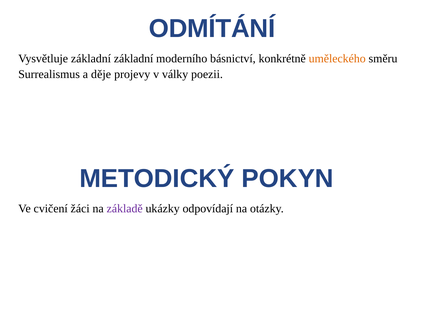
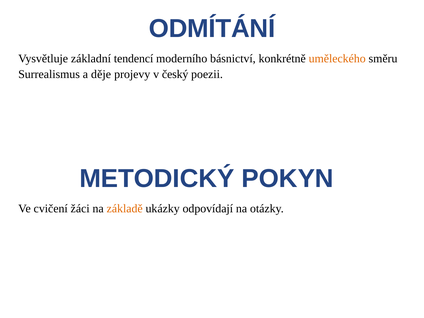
základní základní: základní -> tendencí (134, 59)
války: války -> český (175, 74)
základě colour: purple -> orange (125, 209)
